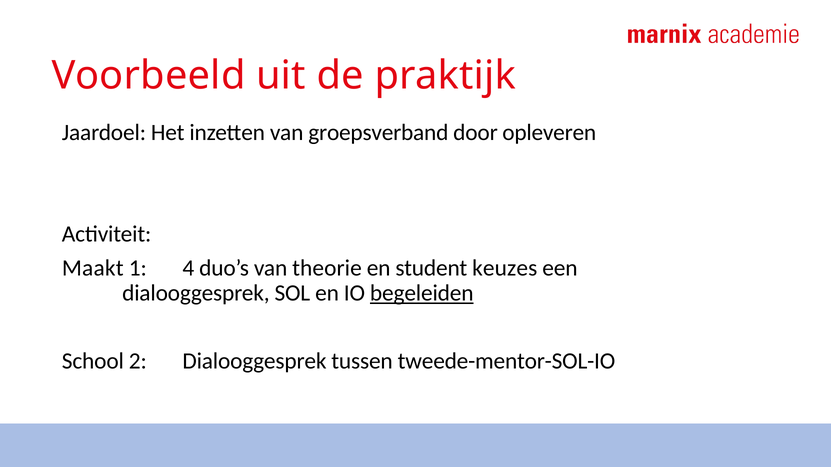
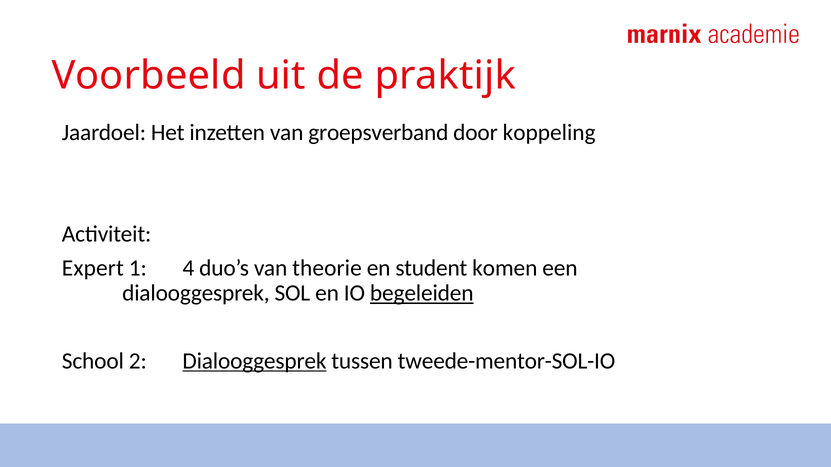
opleveren: opleveren -> koppeling (549, 133)
Maakt: Maakt -> Expert (93, 268)
keuzes: keuzes -> komen (505, 268)
Dialooggesprek underline: none -> present (254, 361)
